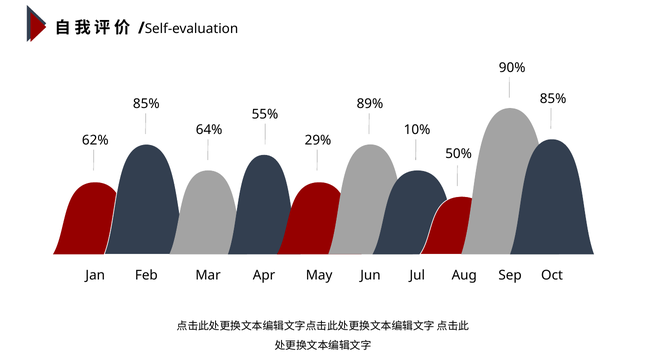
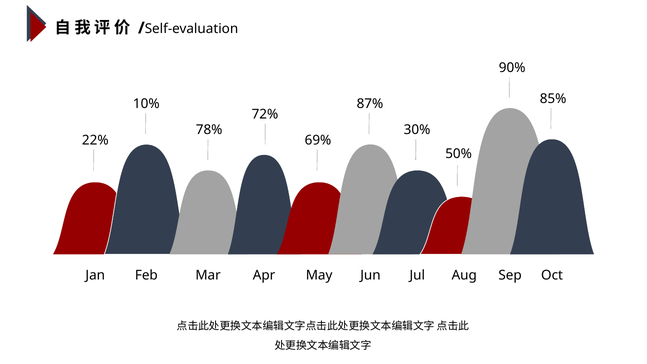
85%: 85% -> 10% (146, 104)
89%: 89% -> 87% (370, 104)
55%: 55% -> 72% (265, 114)
64%: 64% -> 78% (209, 130)
10%: 10% -> 30% (417, 130)
62%: 62% -> 22% (95, 140)
29%: 29% -> 69% (318, 140)
